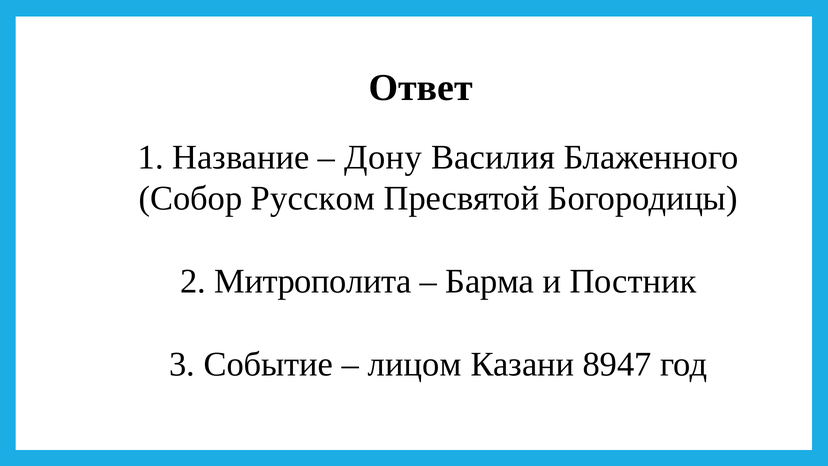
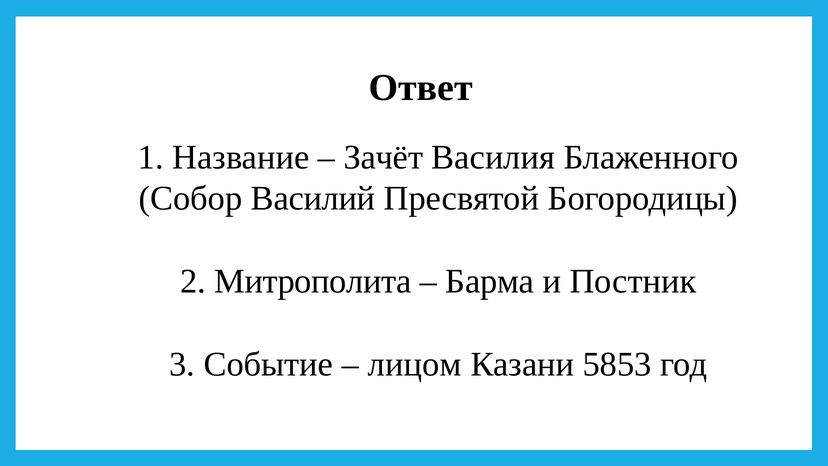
Дону: Дону -> Зачёт (383, 157)
Русском: Русском -> Василий (313, 198)
8947: 8947 -> 5853 (617, 364)
